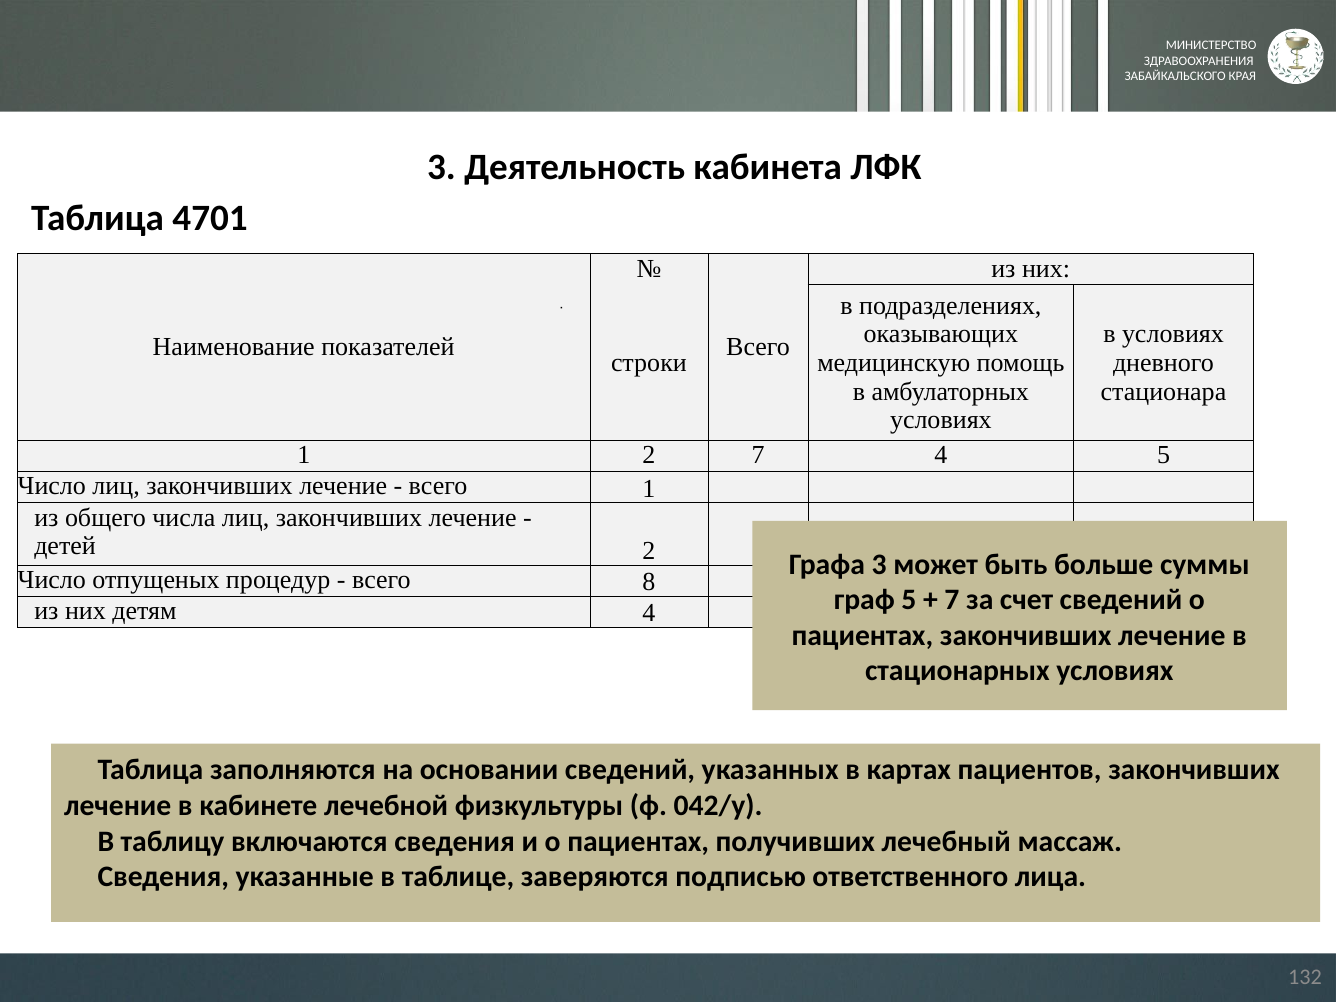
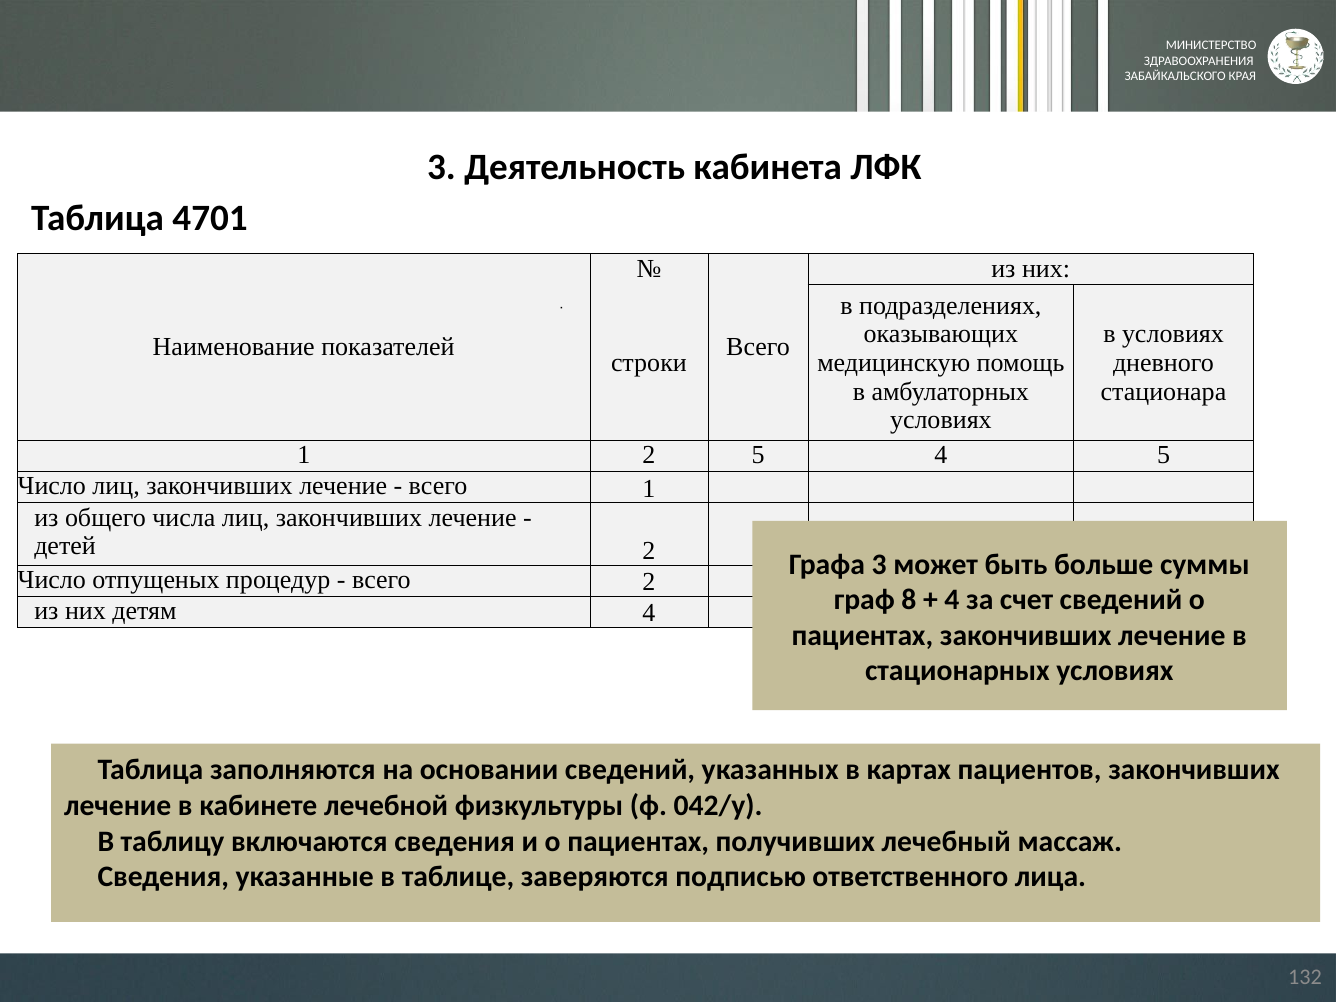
2 7: 7 -> 5 (758, 455)
всего 8: 8 -> 2 (649, 582)
граф 5: 5 -> 8 (909, 600)
7: 7 -> 4 (952, 600)
